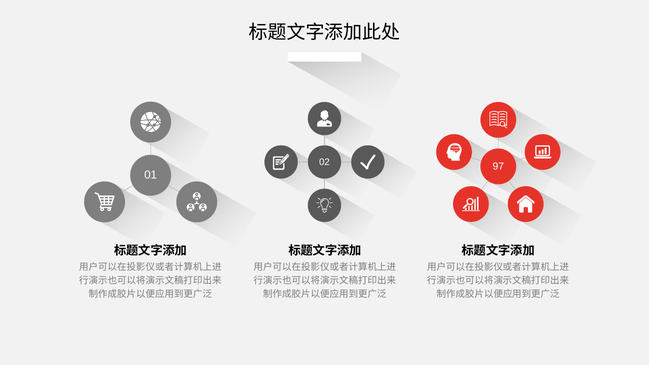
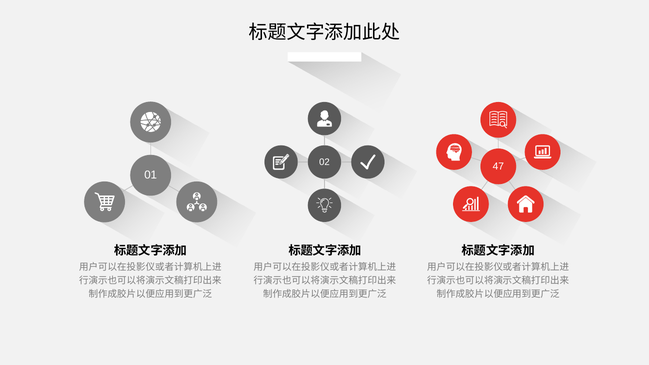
97: 97 -> 47 (498, 166)
